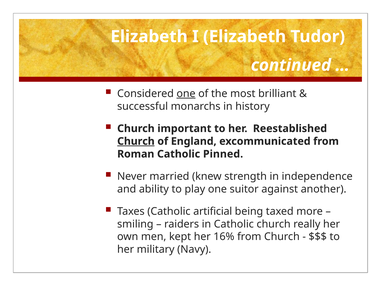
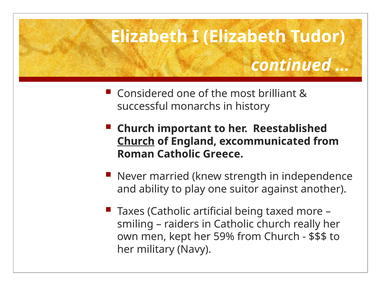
one underline: present -> none (186, 93)
Pinned: Pinned -> Greece (223, 154)
16%: 16% -> 59% (224, 237)
